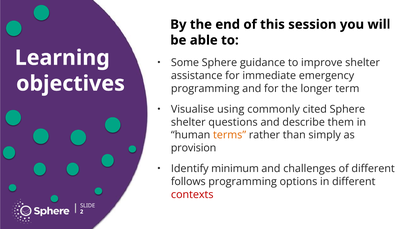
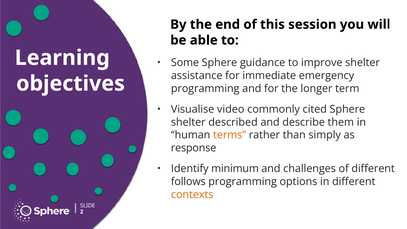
using: using -> video (231, 109)
questions: questions -> described (233, 122)
provision: provision -> response (194, 148)
contexts colour: red -> orange (192, 194)
